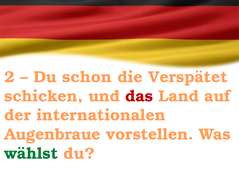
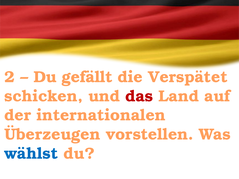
schon: schon -> gefällt (87, 77)
Augenbraue: Augenbraue -> Überzeugen (52, 135)
wählst colour: green -> blue (31, 154)
